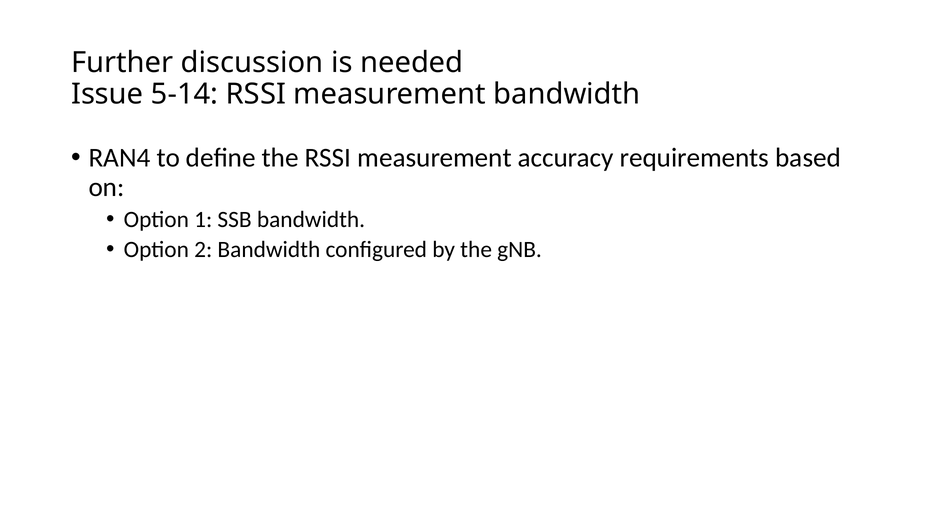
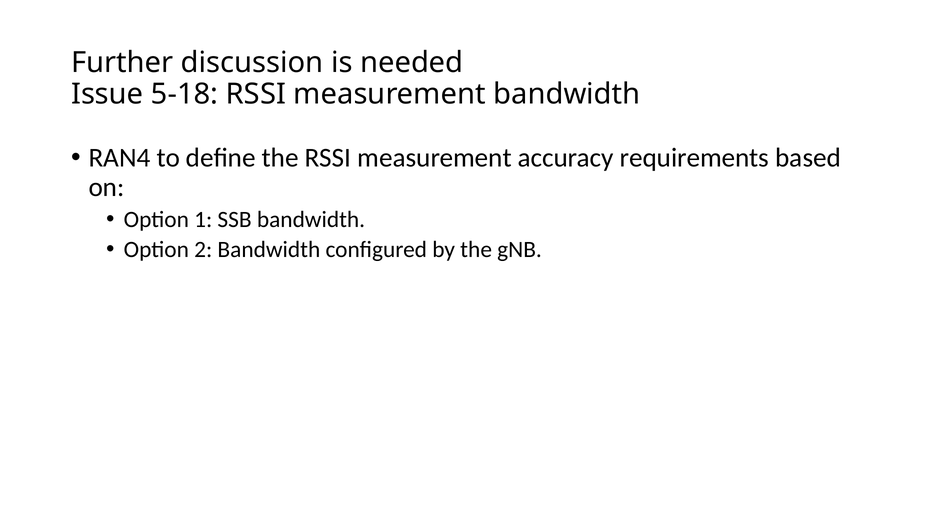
5-14: 5-14 -> 5-18 (185, 94)
